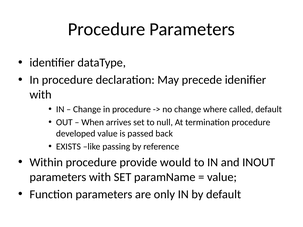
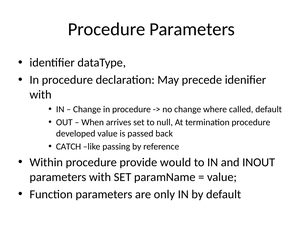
EXISTS: EXISTS -> CATCH (69, 147)
